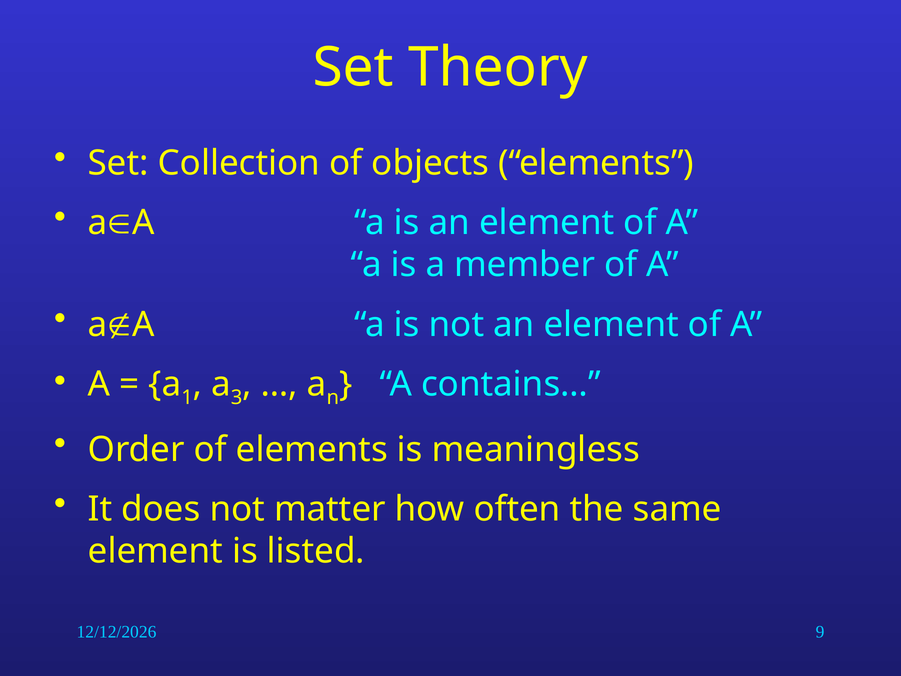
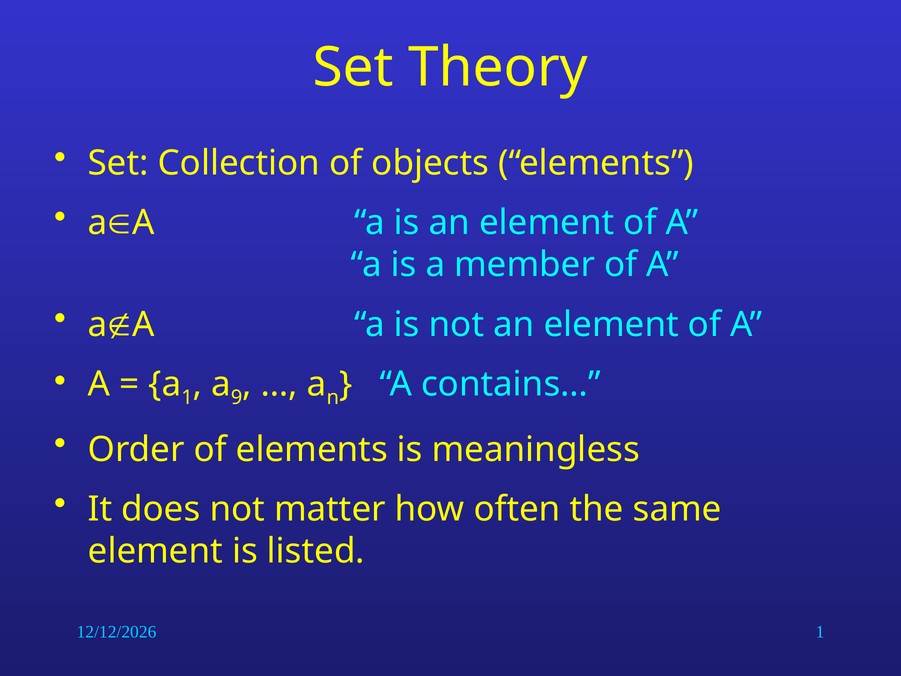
3: 3 -> 9 (237, 398)
9: 9 -> 1 (820, 632)
